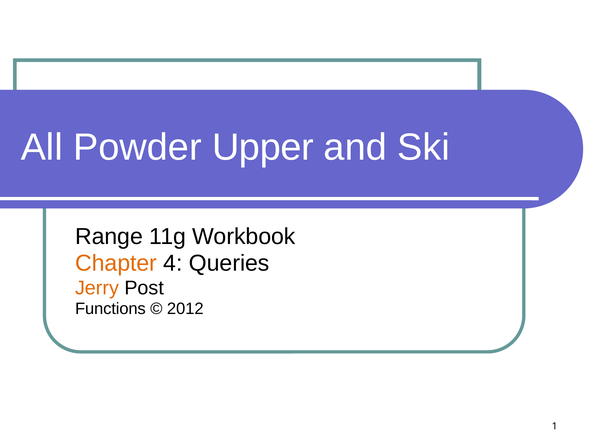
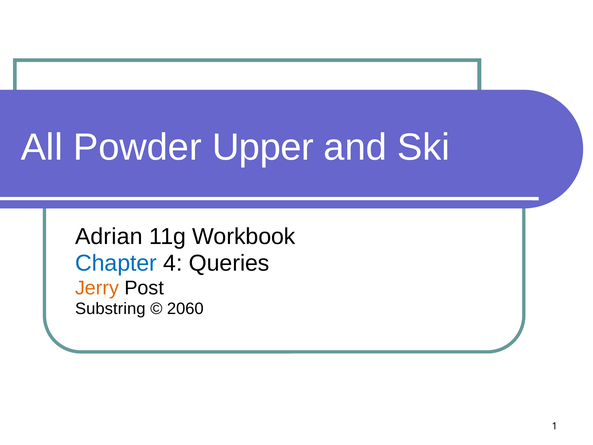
Range: Range -> Adrian (109, 236)
Chapter colour: orange -> blue (116, 263)
Functions: Functions -> Substring (110, 309)
2012: 2012 -> 2060 (185, 309)
